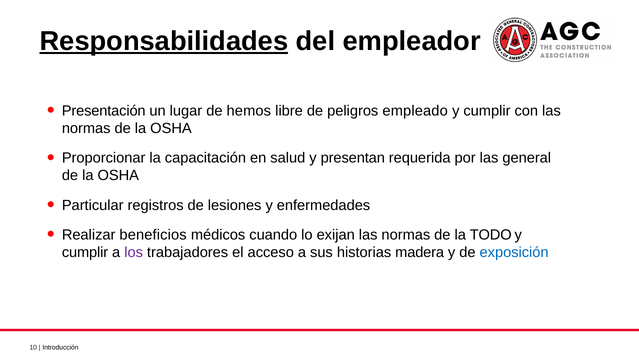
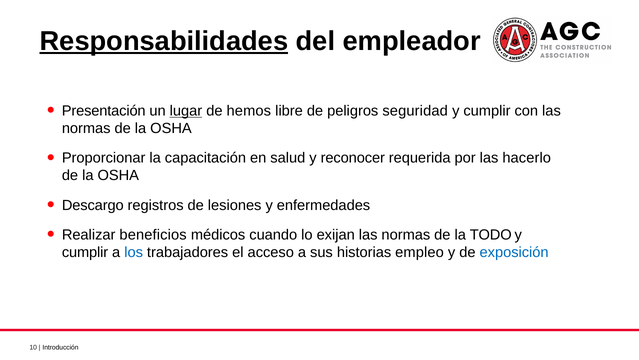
lugar underline: none -> present (186, 111)
empleado: empleado -> seguridad (415, 111)
presentan: presentan -> reconocer (353, 158)
general: general -> hacerlo (527, 158)
Particular: Particular -> Descargo (93, 205)
los colour: purple -> blue (134, 252)
madera: madera -> empleo (420, 252)
